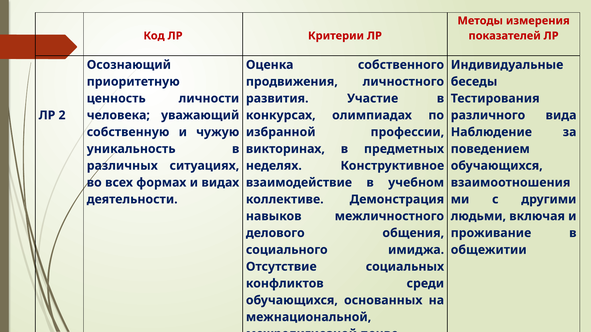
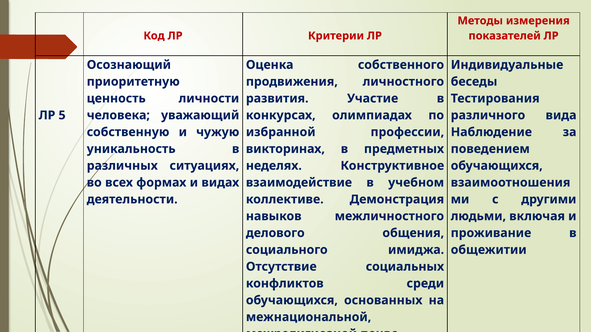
2: 2 -> 5 (62, 115)
